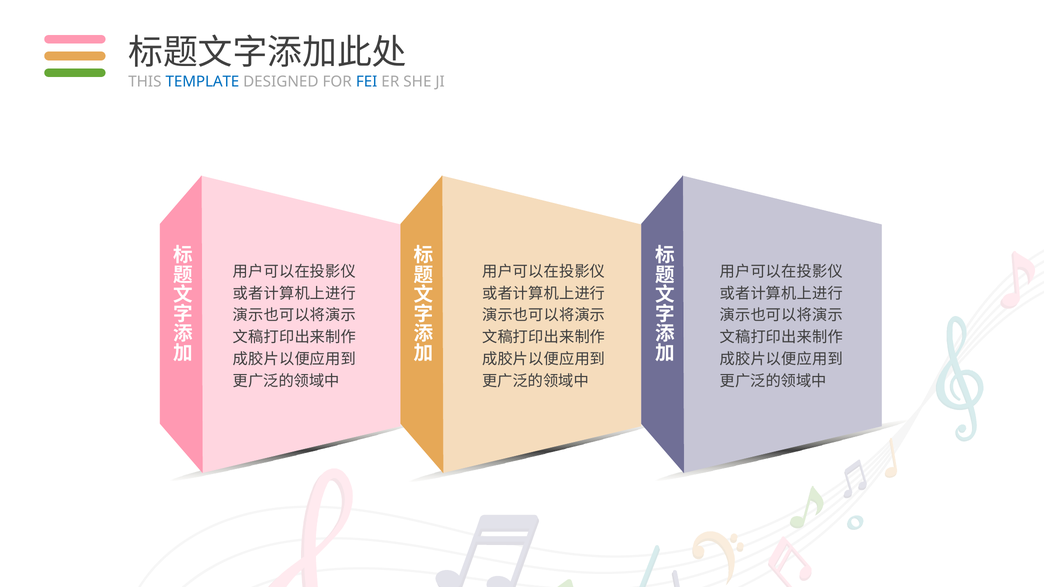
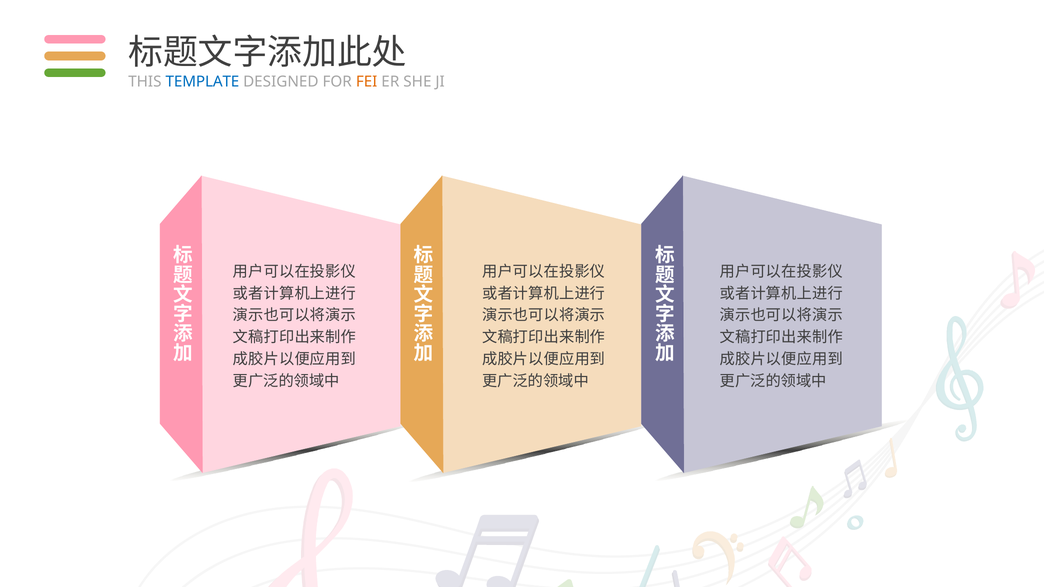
FEI colour: blue -> orange (367, 82)
